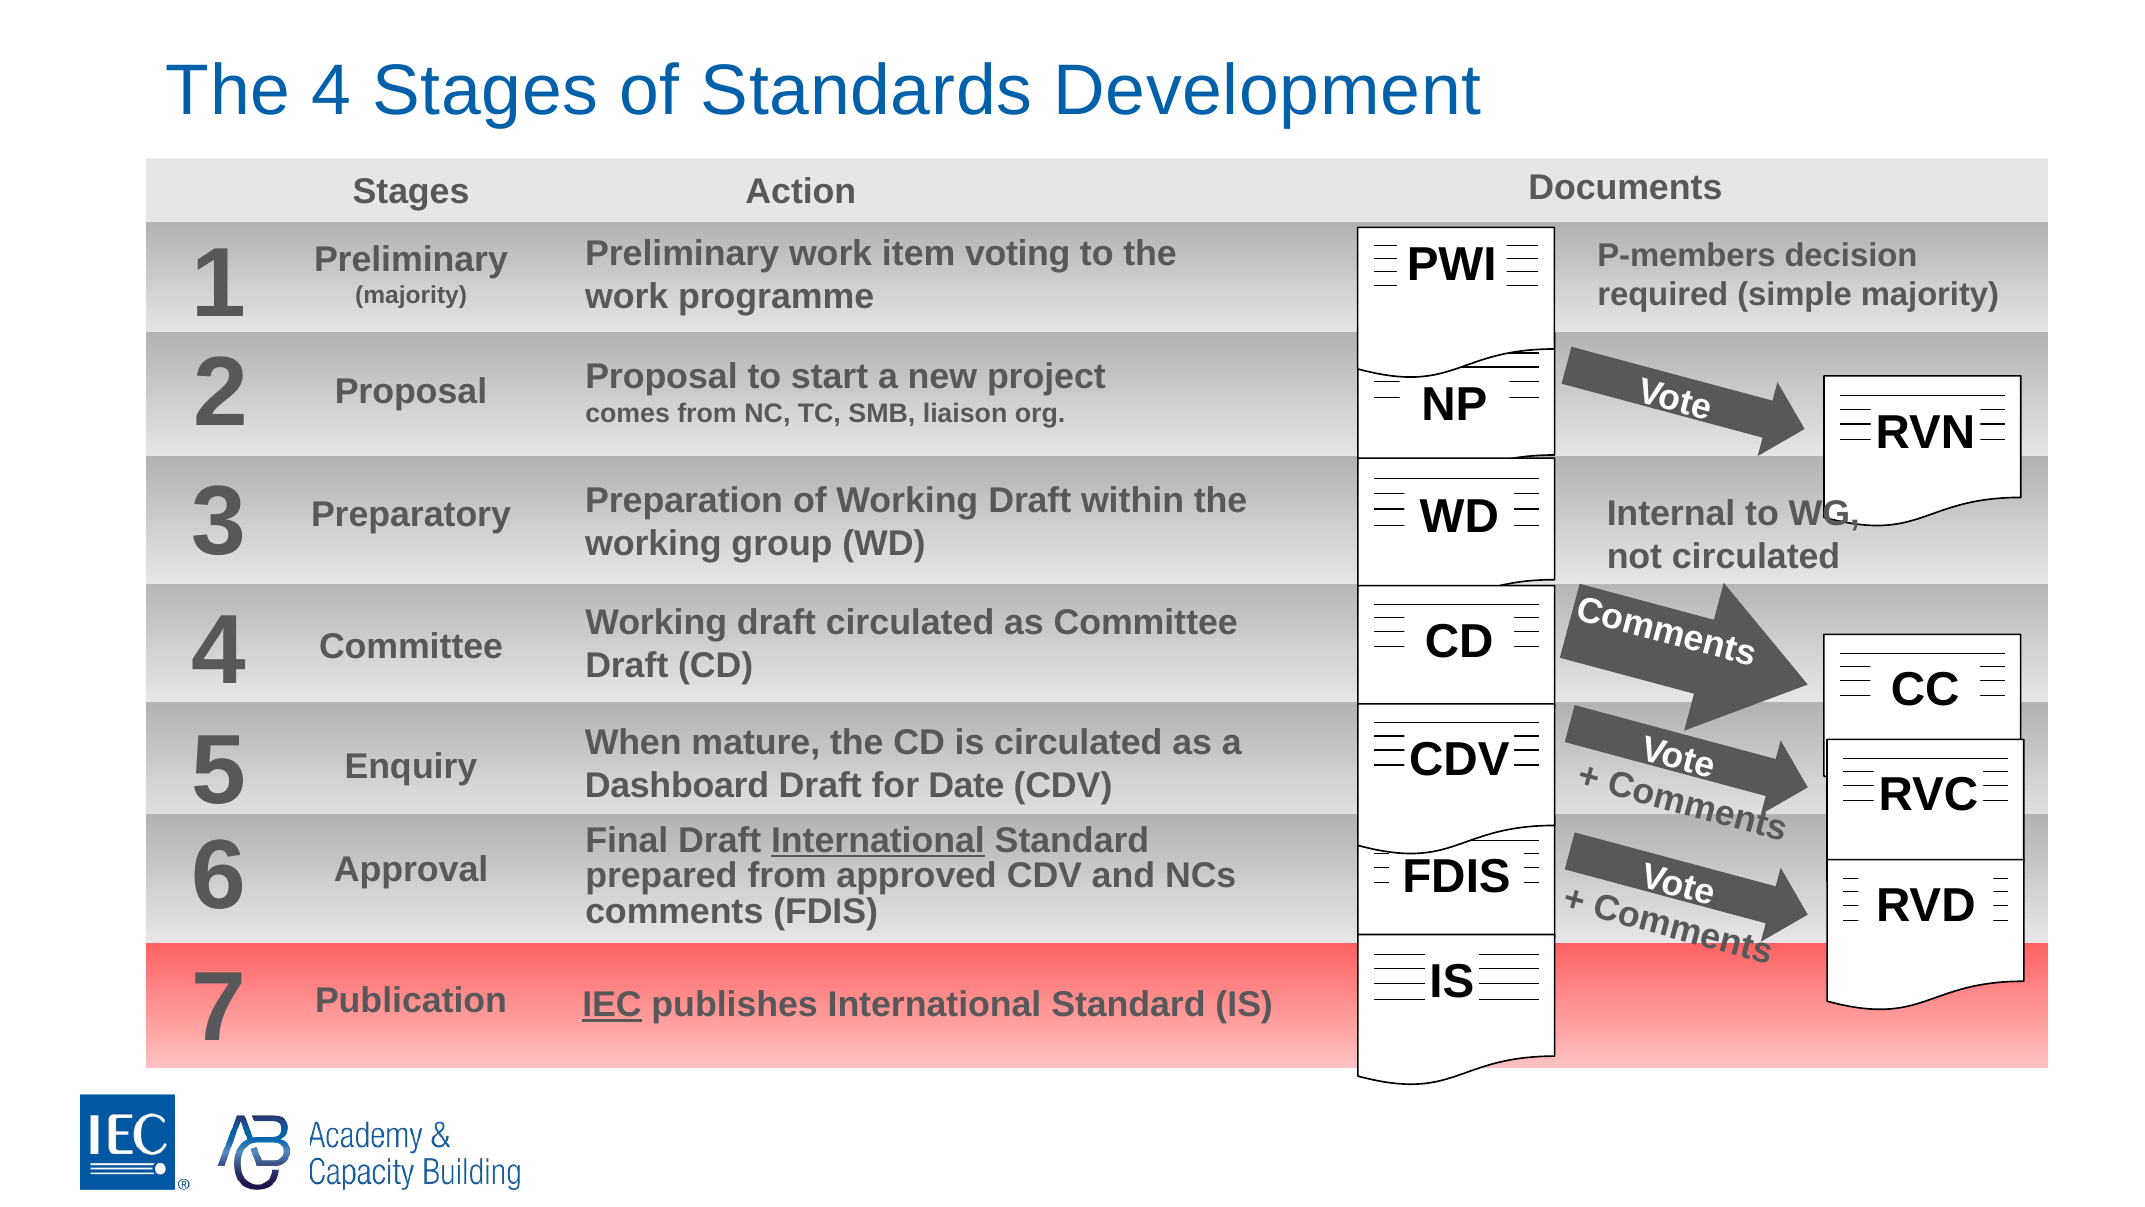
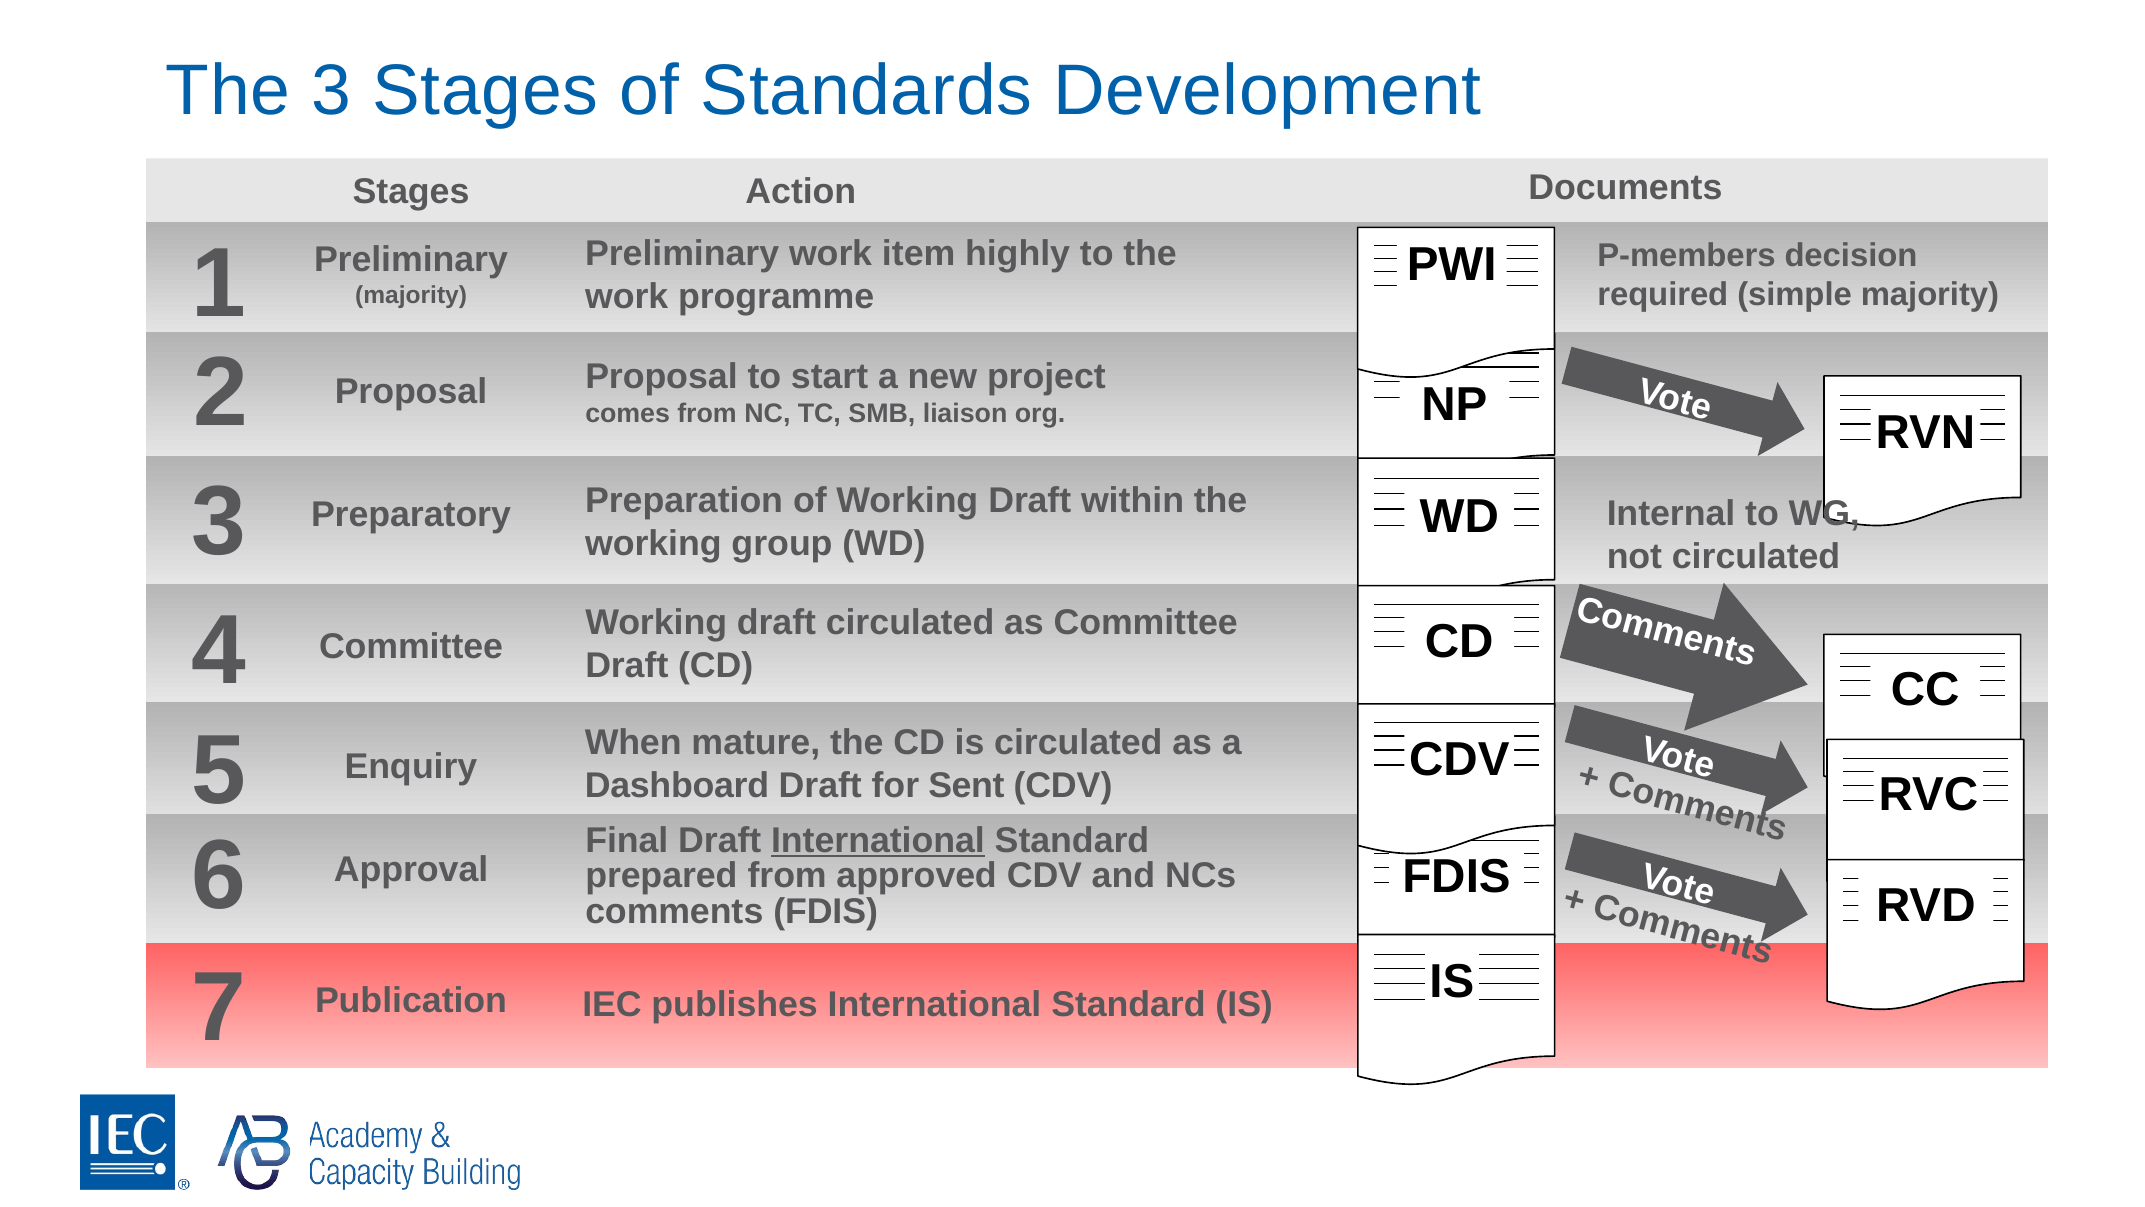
The 4: 4 -> 3 (331, 91)
voting: voting -> highly (1018, 254)
Date: Date -> Sent (966, 786)
IEC underline: present -> none (612, 1005)
